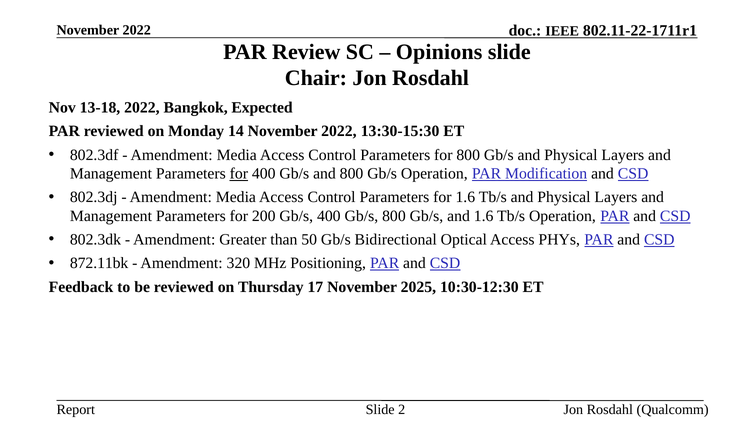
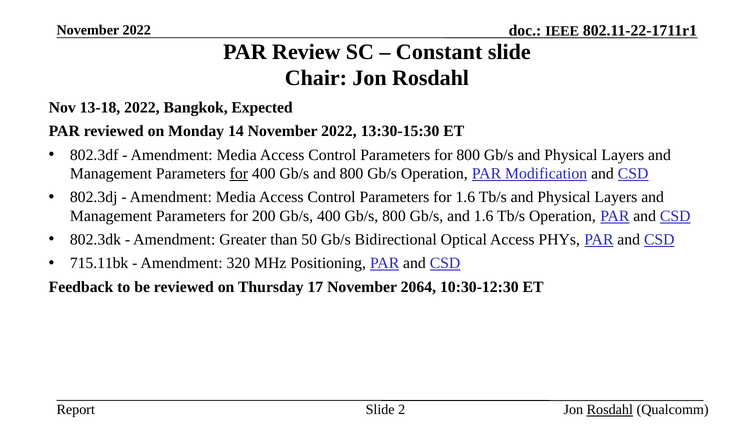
Opinions: Opinions -> Constant (439, 52)
872.11bk: 872.11bk -> 715.11bk (99, 263)
2025: 2025 -> 2064 (418, 287)
Rosdahl underline: none -> present (610, 410)
